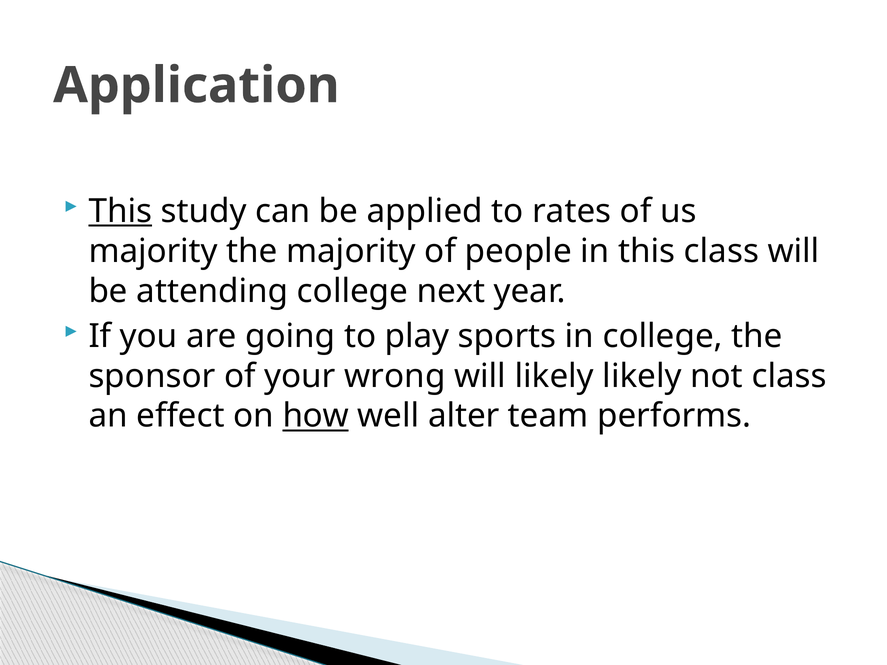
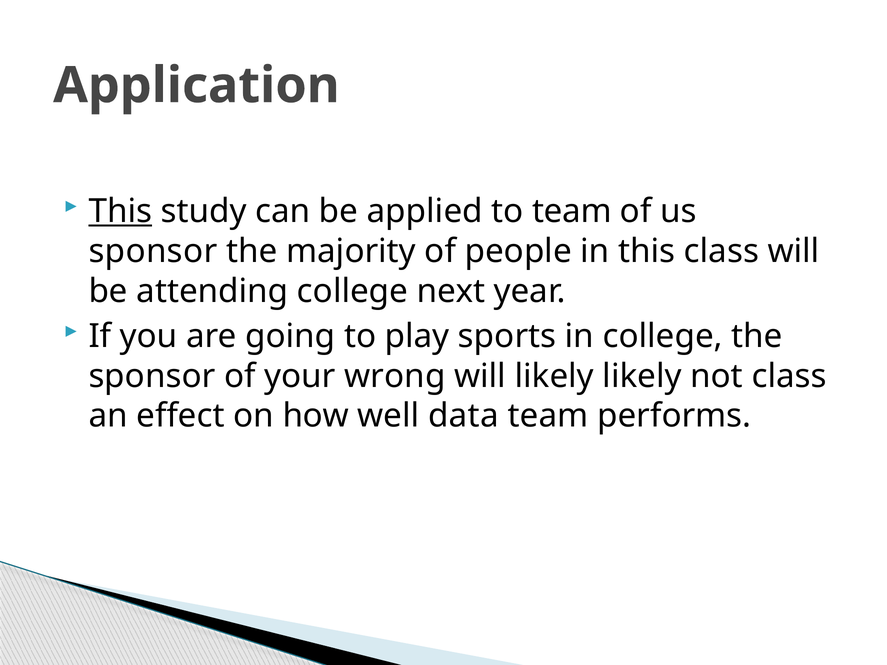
to rates: rates -> team (572, 211)
majority: majority -> sponsor (153, 251)
how underline: present -> none (316, 416)
alter: alter -> data (464, 416)
